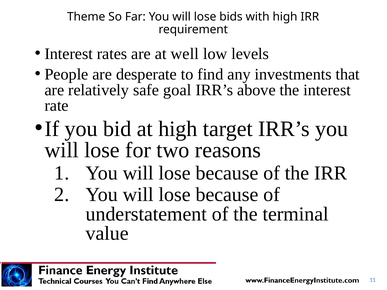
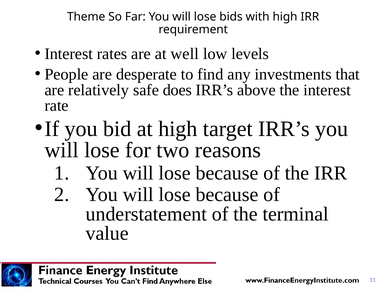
goal: goal -> does (177, 90)
